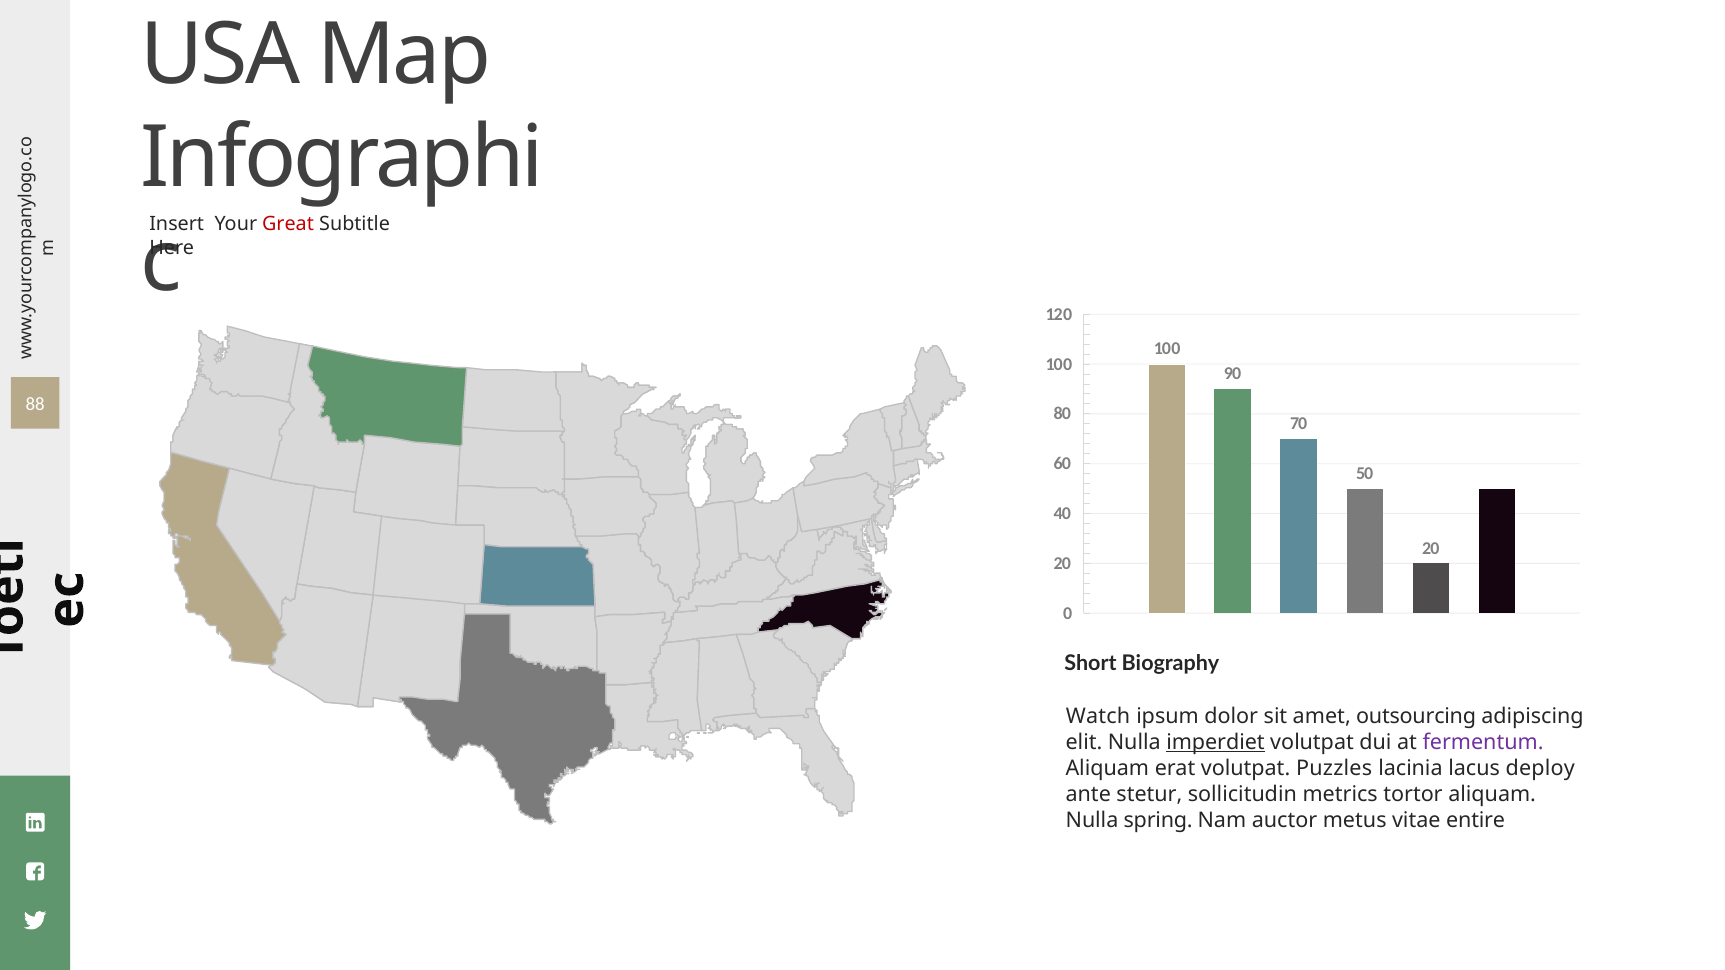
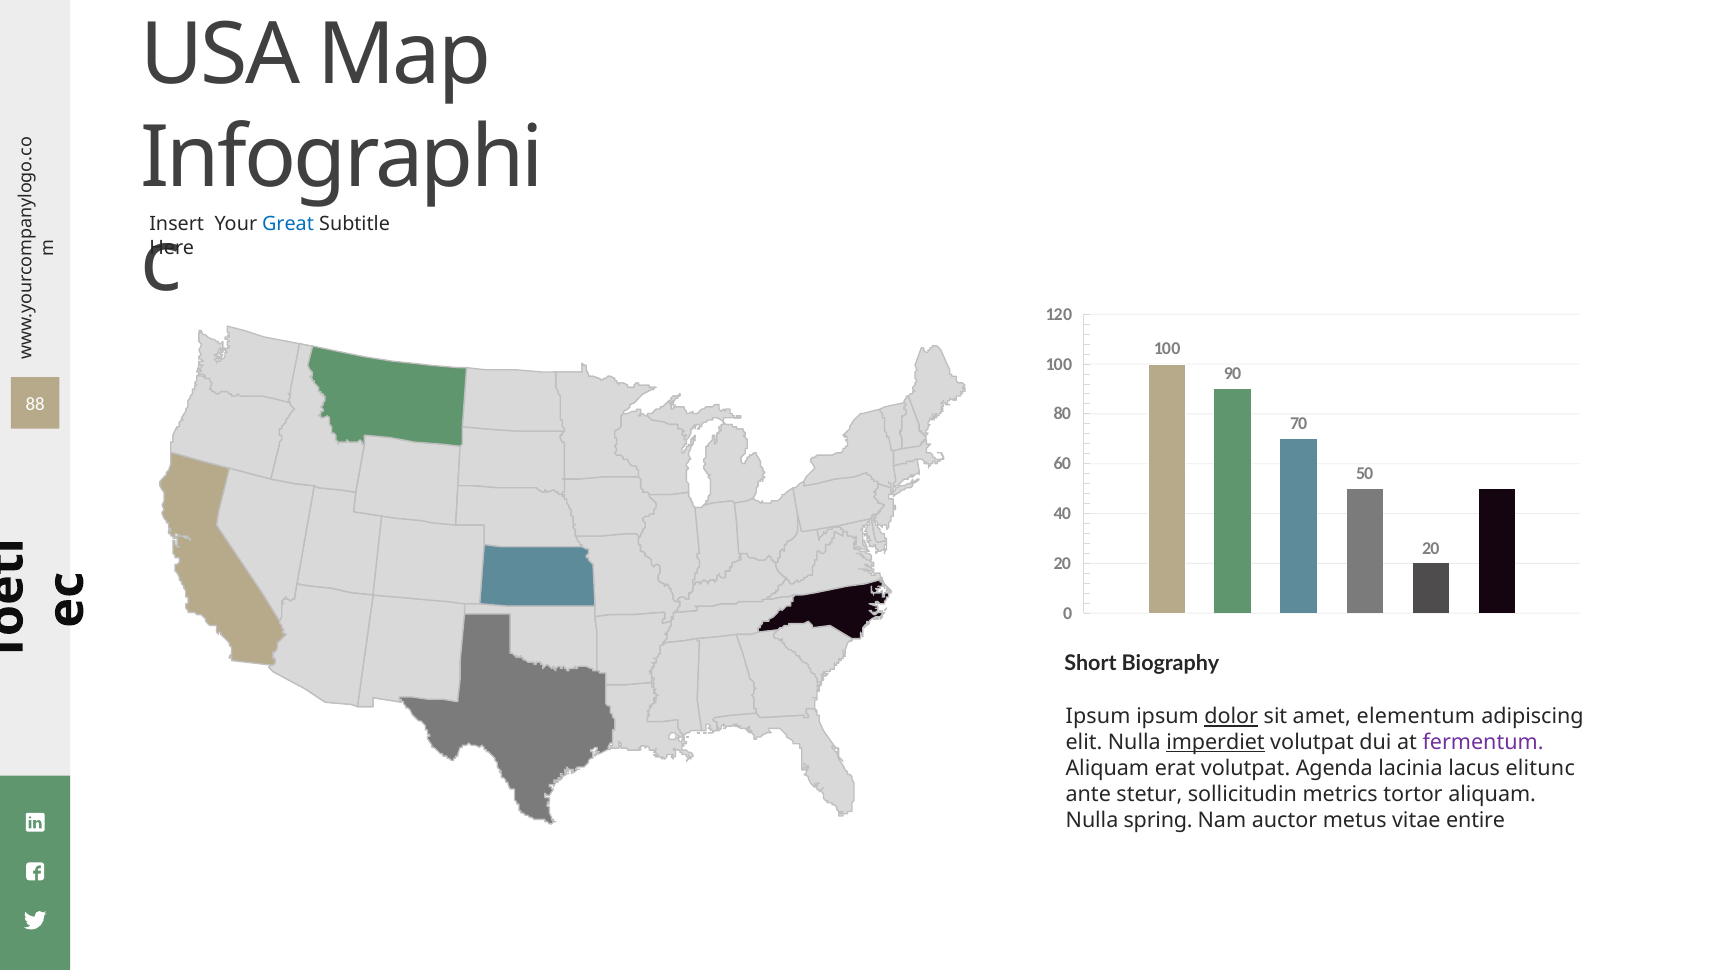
Great colour: red -> blue (288, 224)
Watch: Watch -> Ipsum (1098, 717)
dolor underline: none -> present (1231, 717)
outsourcing: outsourcing -> elementum (1416, 717)
Puzzles: Puzzles -> Agenda (1334, 769)
deploy: deploy -> elitunc (1540, 769)
